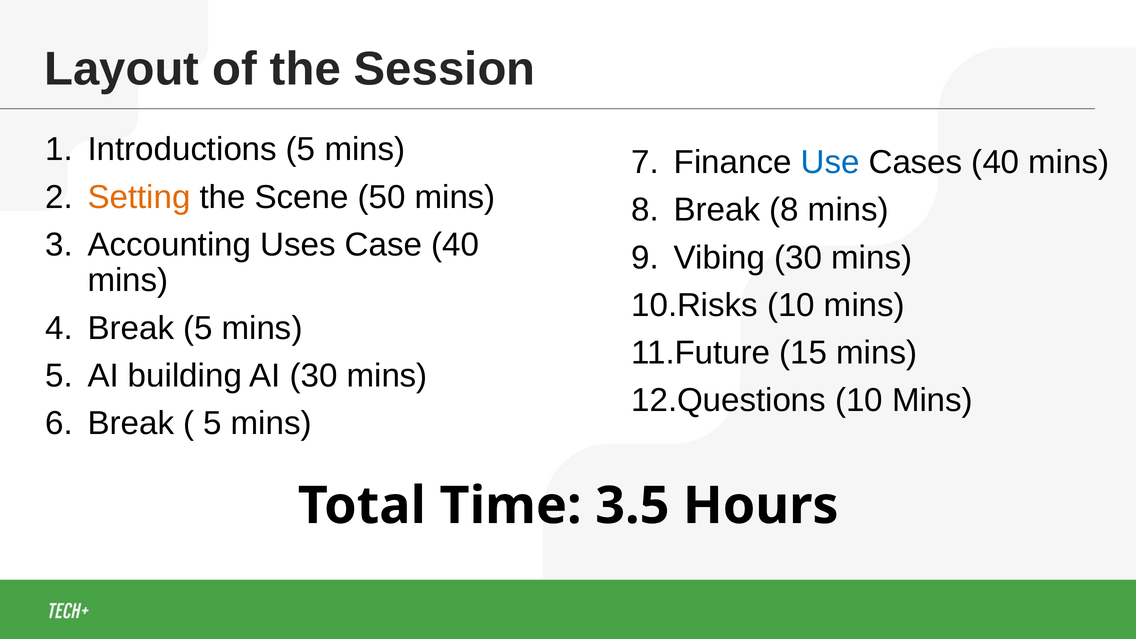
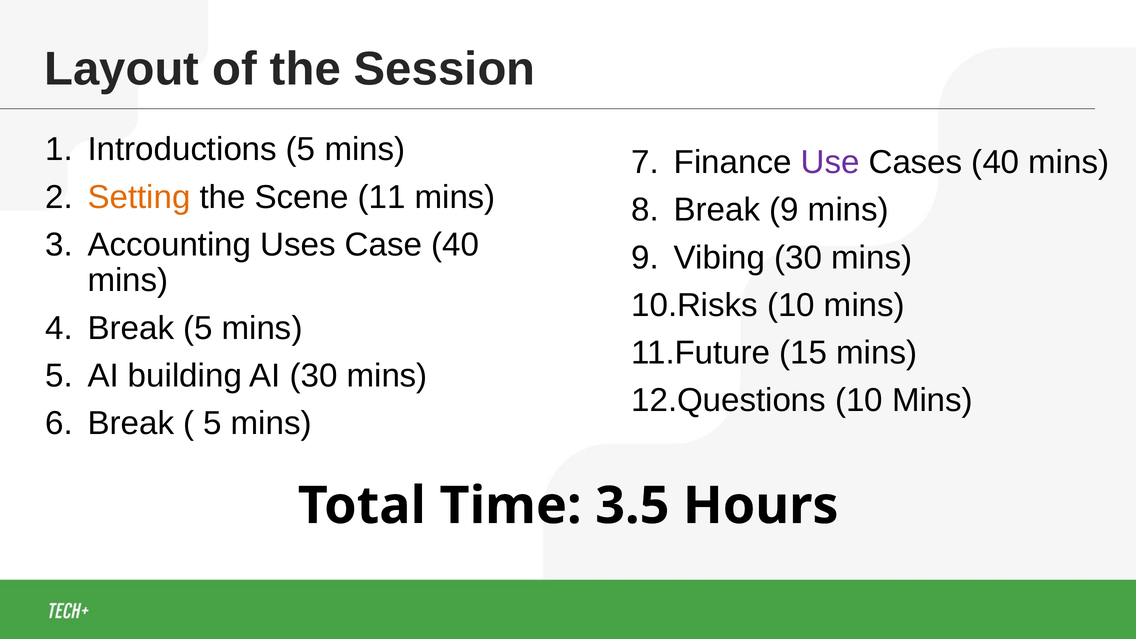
Use colour: blue -> purple (830, 162)
50: 50 -> 11 (382, 197)
Break 8: 8 -> 9 (784, 210)
